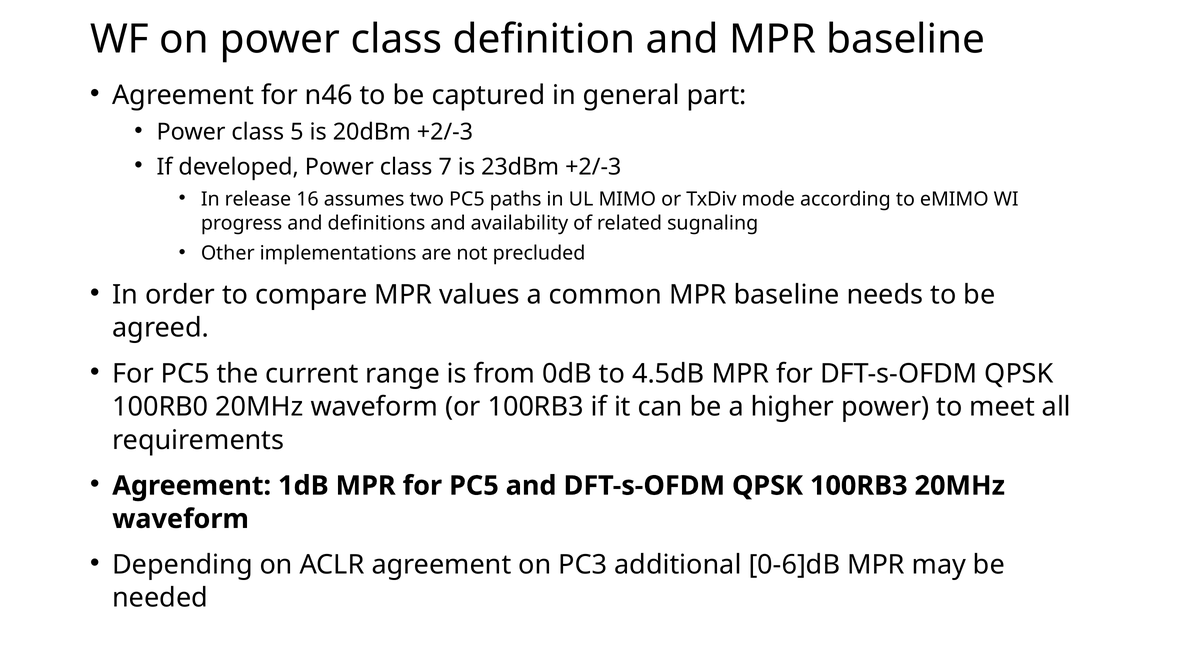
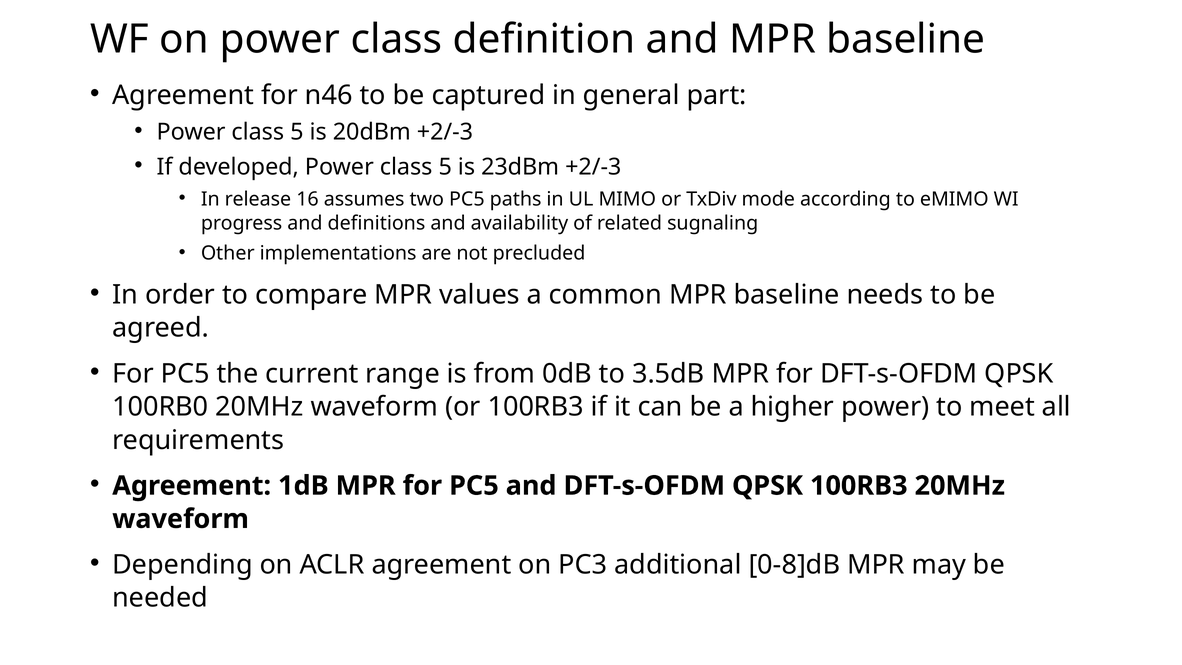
developed Power class 7: 7 -> 5 (445, 167)
4.5dB: 4.5dB -> 3.5dB (668, 374)
0-6]dB: 0-6]dB -> 0-8]dB (794, 564)
